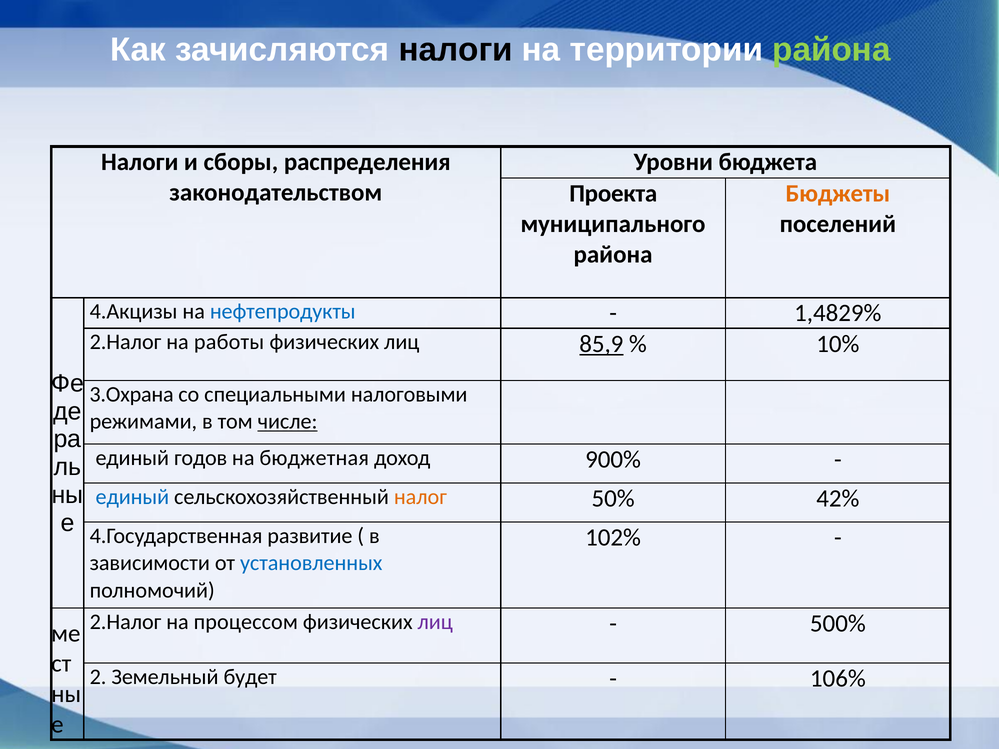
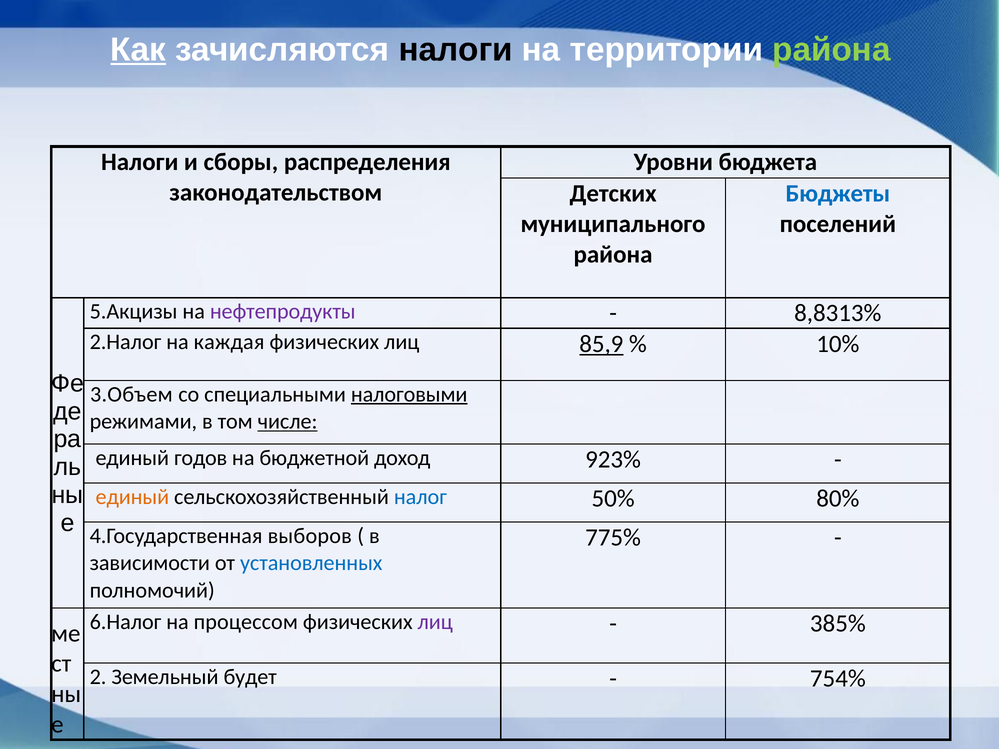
Как underline: none -> present (138, 50)
Проекта: Проекта -> Детских (613, 193)
Бюджеты colour: orange -> blue (838, 193)
4.Акцизы: 4.Акцизы -> 5.Акцизы (134, 312)
нефтепродукты colour: blue -> purple (283, 312)
1,4829%: 1,4829% -> 8,8313% (838, 313)
работы: работы -> каждая (229, 342)
3.Охрана: 3.Охрана -> 3.Объем (131, 394)
налоговыми underline: none -> present (409, 394)
бюджетная: бюджетная -> бюджетной (314, 458)
900%: 900% -> 923% (613, 460)
единый colour: blue -> orange (132, 497)
налог colour: orange -> blue (420, 497)
42%: 42% -> 80% (838, 499)
развитие: развитие -> выборов (310, 536)
102%: 102% -> 775% (613, 538)
2.Налог: 2.Налог -> 6.Налог (126, 622)
500%: 500% -> 385% (838, 624)
106%: 106% -> 754% (838, 679)
